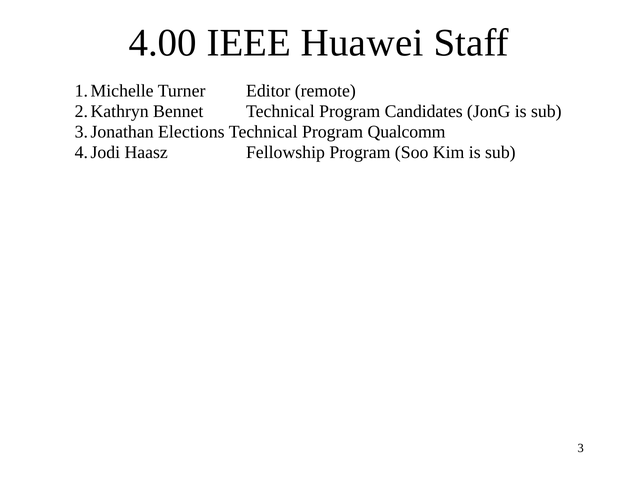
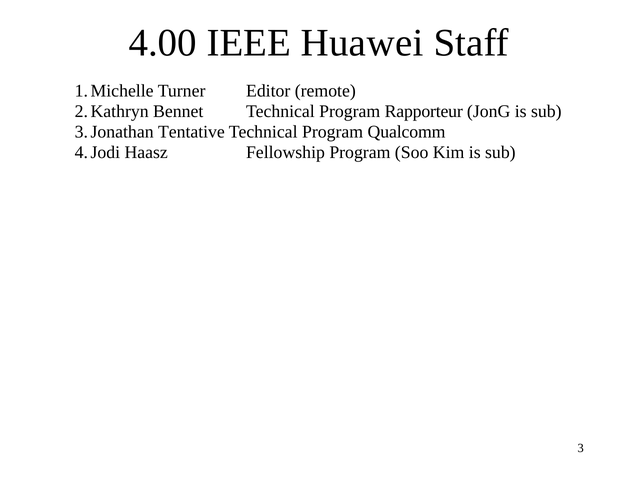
Candidates: Candidates -> Rapporteur (424, 111)
Elections: Elections -> Tentative (191, 132)
